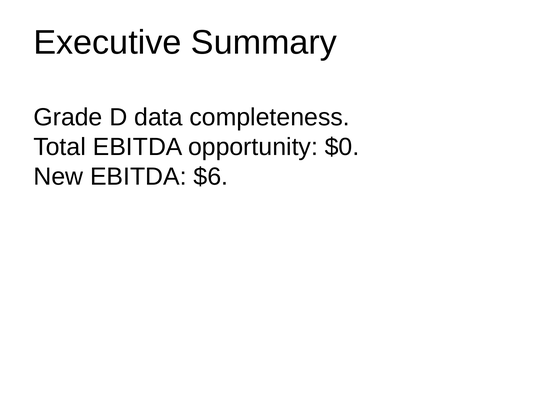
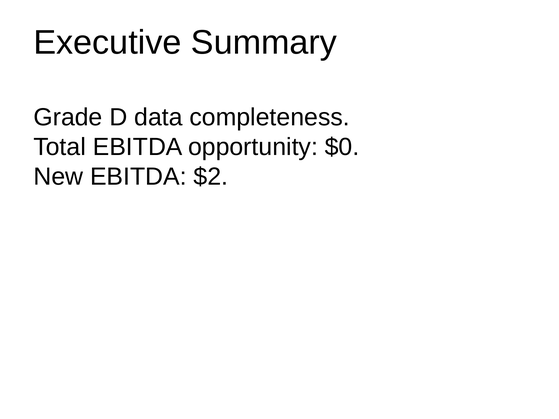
$6: $6 -> $2 (211, 177)
